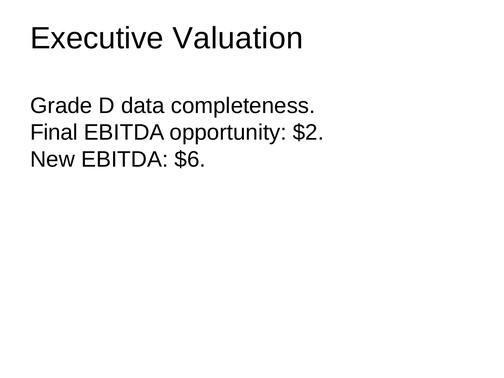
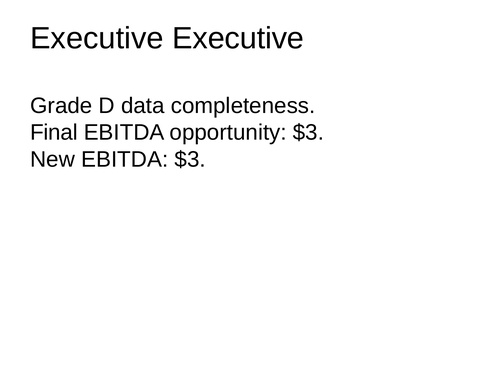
Executive Valuation: Valuation -> Executive (238, 38)
opportunity $2: $2 -> $3 (308, 133)
EBITDA $6: $6 -> $3 (190, 159)
